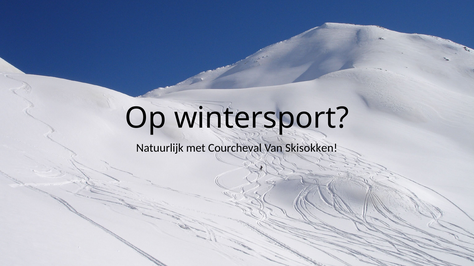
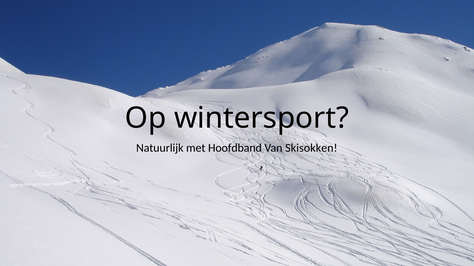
Courcheval: Courcheval -> Hoofdband (235, 148)
